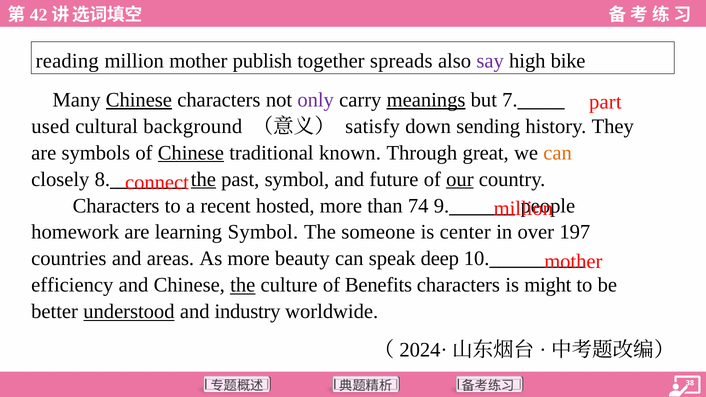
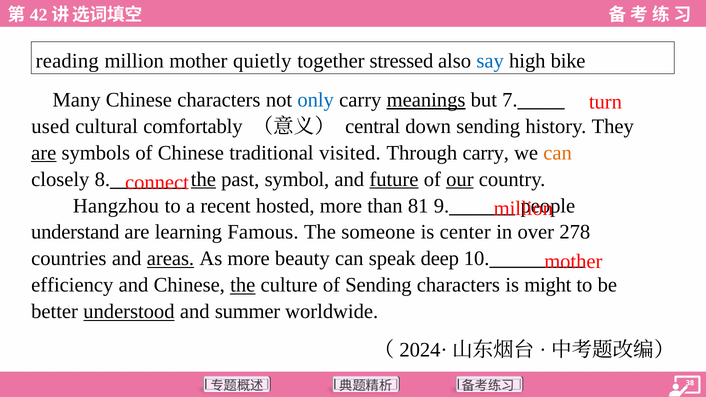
publish: publish -> quietly (262, 61)
spreads: spreads -> stressed (401, 61)
say colour: purple -> blue (490, 61)
Chinese underline: present -> none (139, 100)
only colour: purple -> blue (316, 100)
part: part -> turn (605, 102)
background: background -> comfortably (193, 126)
satisfy: satisfy -> central (373, 126)
are underline: none -> present (44, 153)
Chinese underline: present -> none (191, 153)
known: known -> visited (350, 153)
Through great: great -> carry (486, 153)
future underline: none -> present (394, 179)
Characters: Characters -> Hangzhou (116, 206)
74: 74 -> 81 (418, 206)
homework: homework -> understand (75, 232)
learning Symbol: Symbol -> Famous (263, 232)
197: 197 -> 278 (575, 232)
areas underline: none -> present (170, 259)
of Benefits: Benefits -> Sending (378, 285)
industry: industry -> summer (248, 312)
